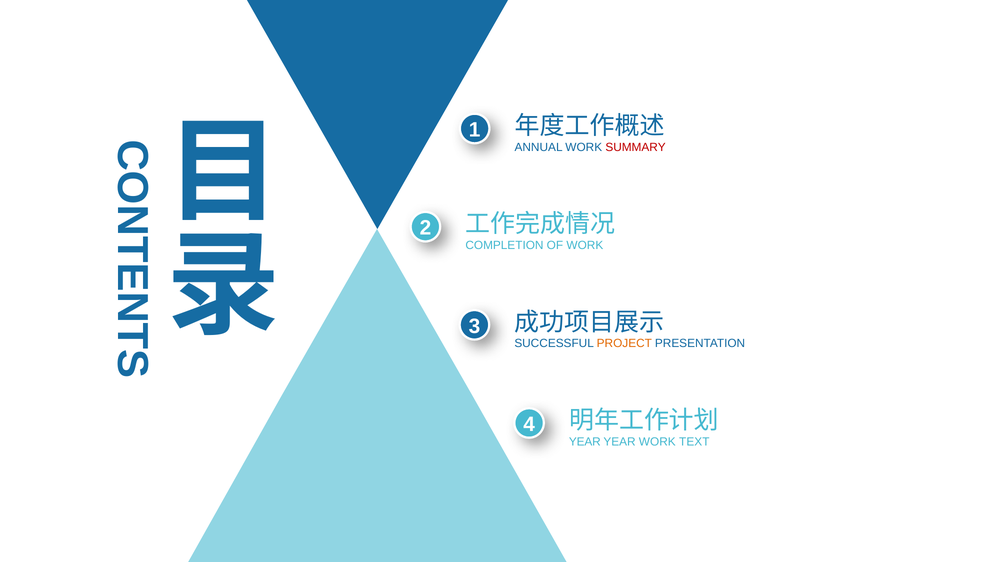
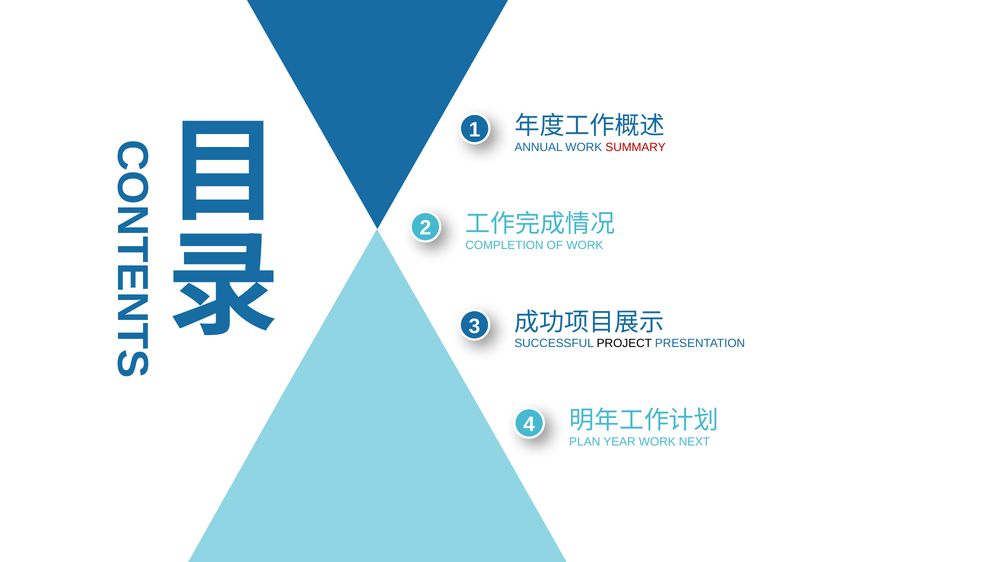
PROJECT colour: orange -> black (624, 343)
YEAR: YEAR -> PLAN (585, 442)
TEXT: TEXT -> NEXT (694, 442)
